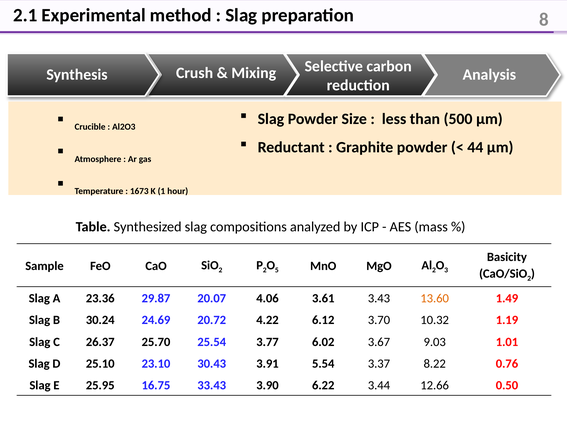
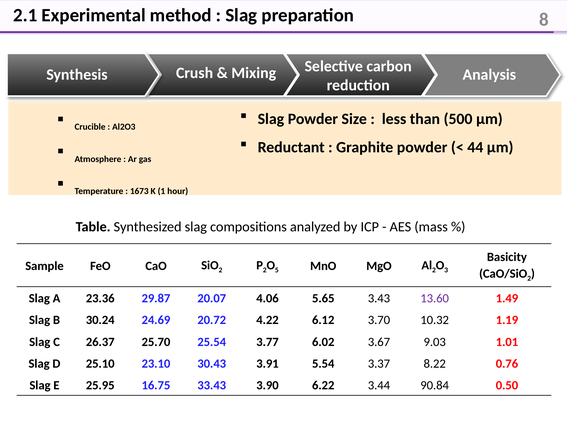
3.61: 3.61 -> 5.65 (323, 299)
13.60 colour: orange -> purple (435, 299)
12.66: 12.66 -> 90.84 (435, 386)
